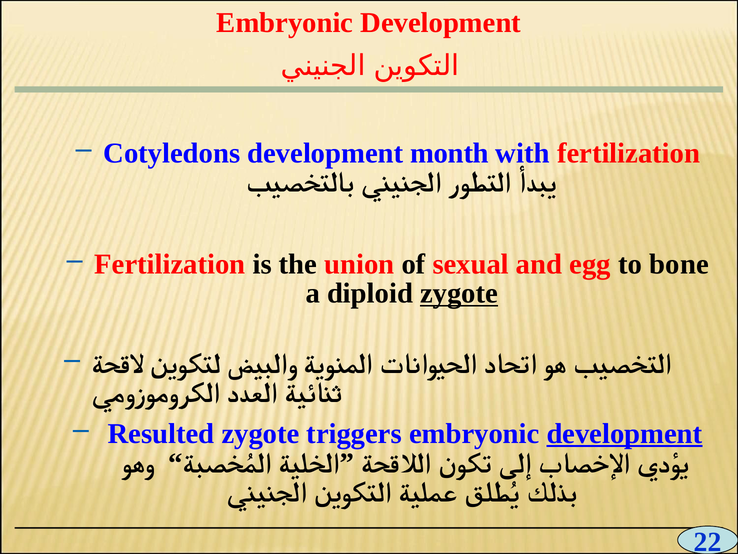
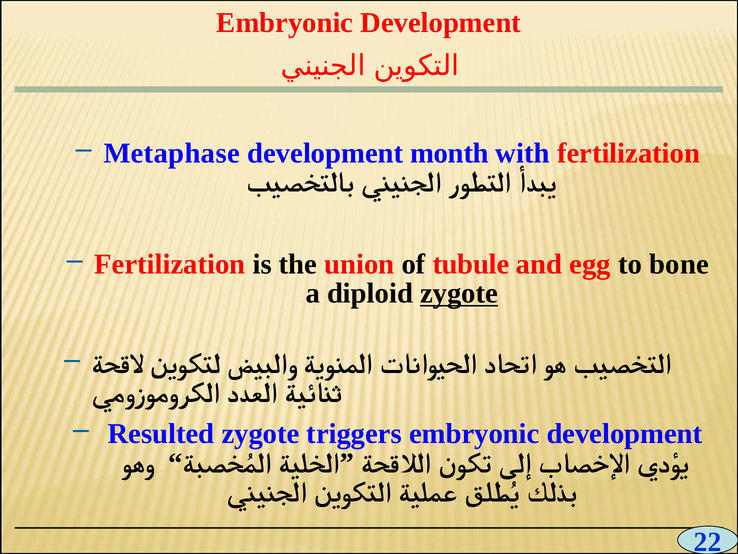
Cotyledons: Cotyledons -> Metaphase (172, 153)
sexual: sexual -> tubule (471, 264)
development underline: present -> none (625, 433)
